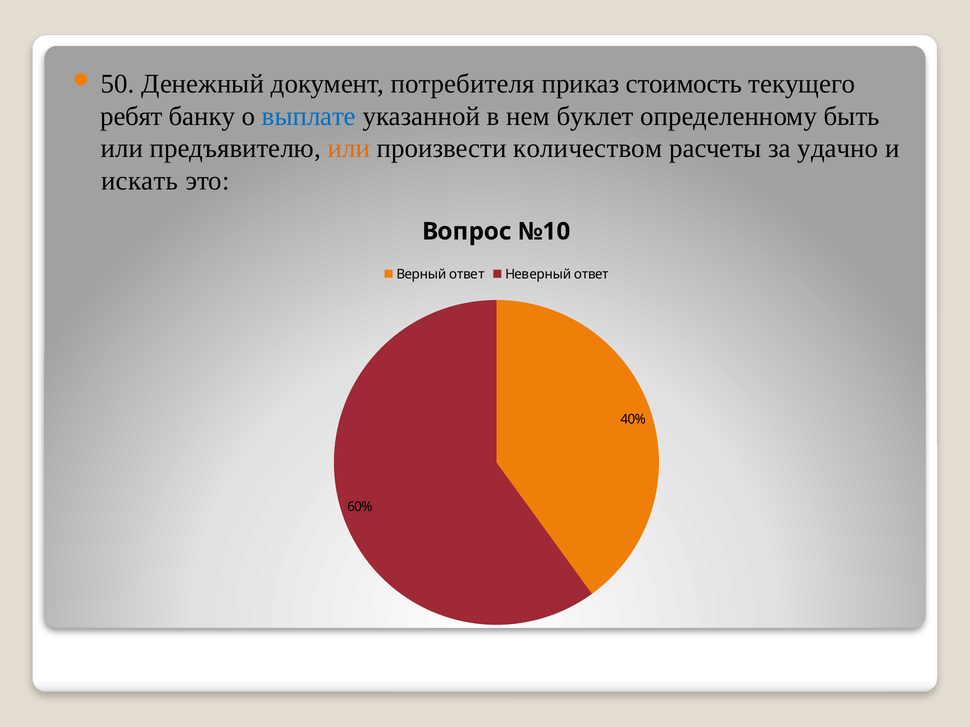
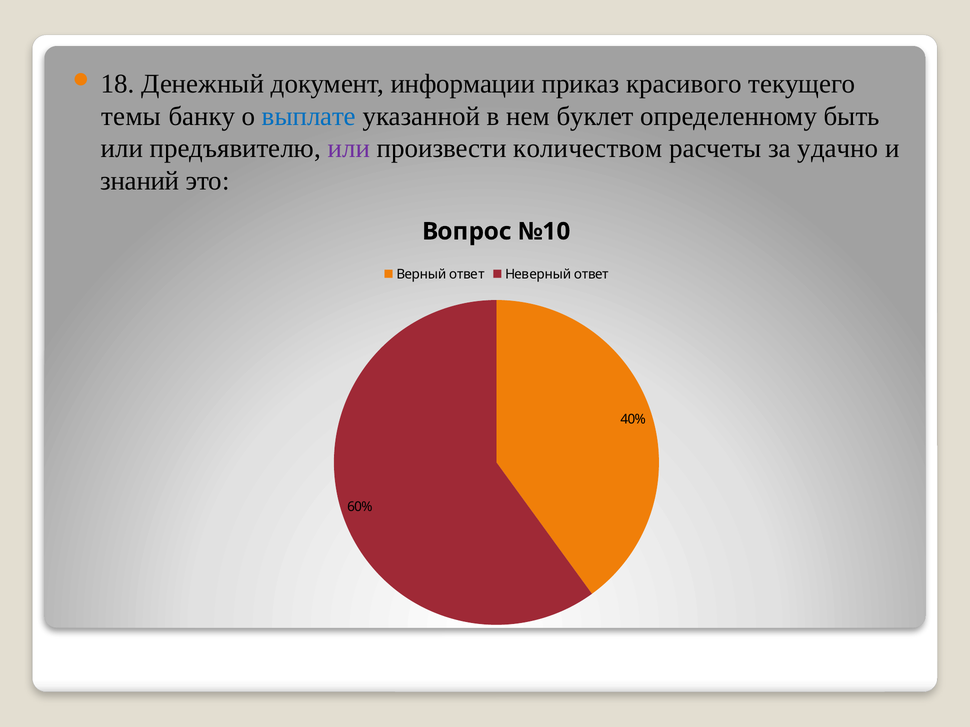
50: 50 -> 18 (118, 84)
потребителя: потребителя -> информации (463, 84)
стоимость: стоимость -> красивого (684, 84)
ребят: ребят -> темы (131, 116)
или colour: orange -> purple (349, 149)
искать: искать -> знаний (140, 181)
